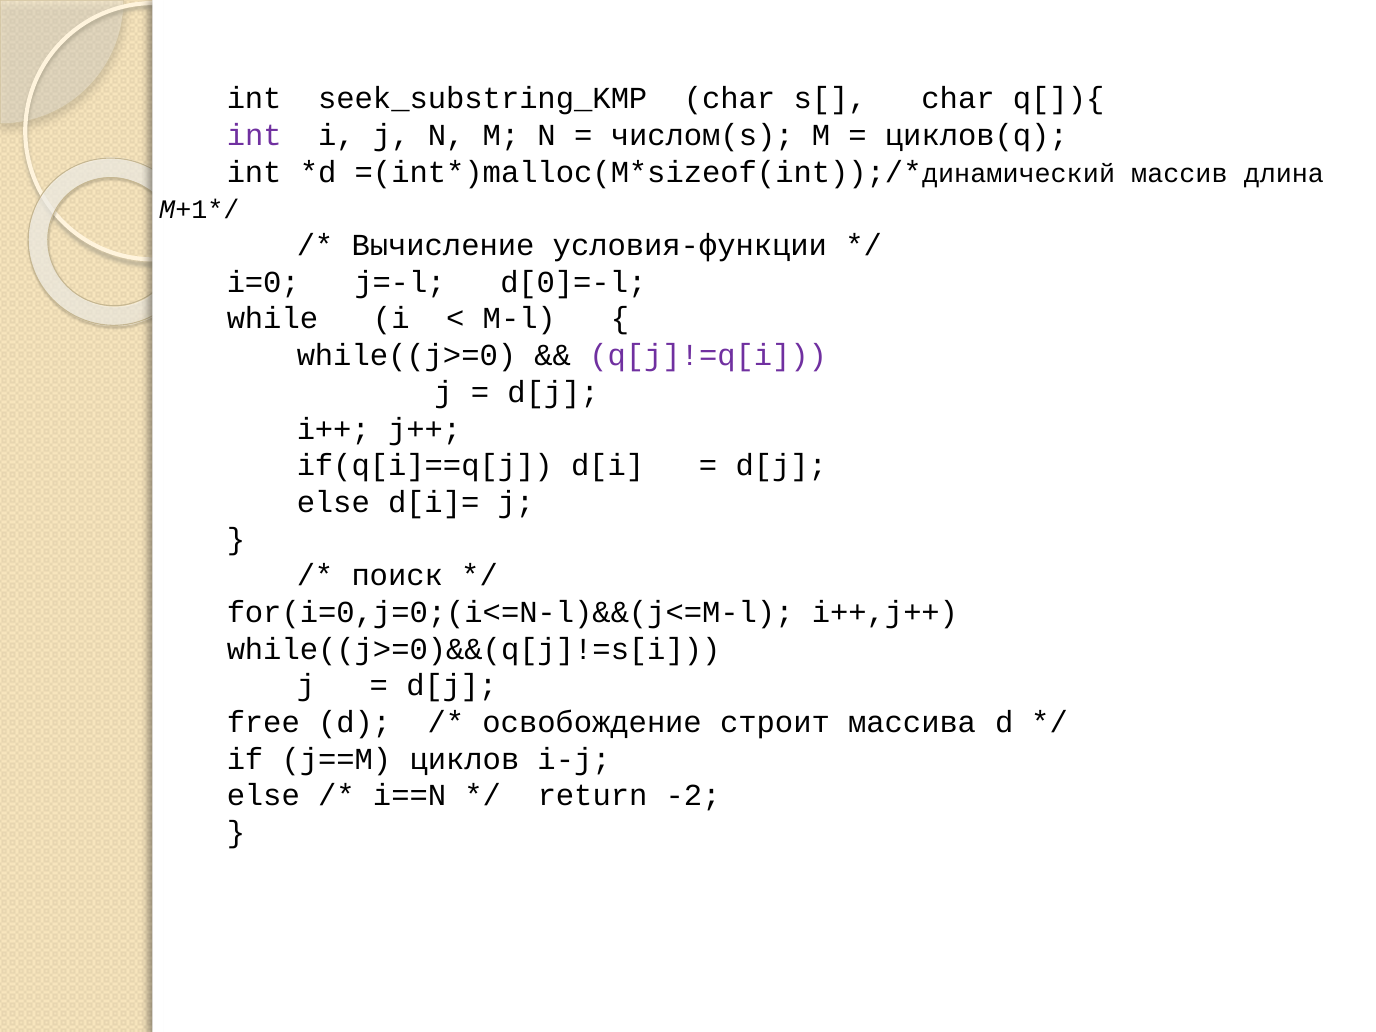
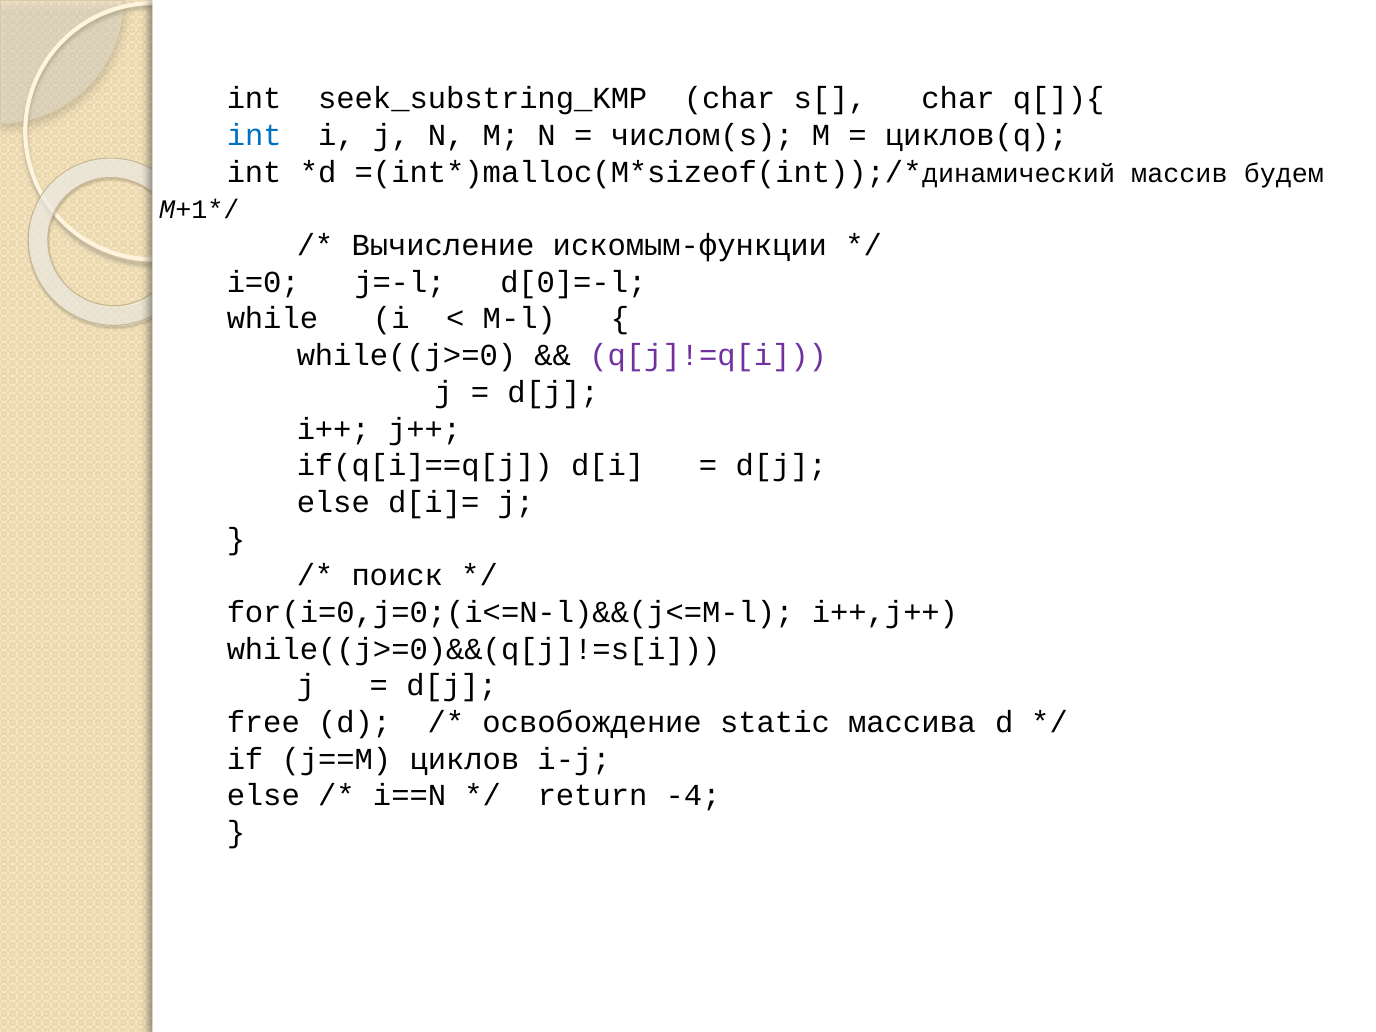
int colour: purple -> blue (254, 136)
длина: длина -> будем (1284, 173)
условия-функции: условия-функции -> искомым-функции (690, 246)
строит: строит -> static (775, 722)
-2: -2 -> -4 (693, 796)
